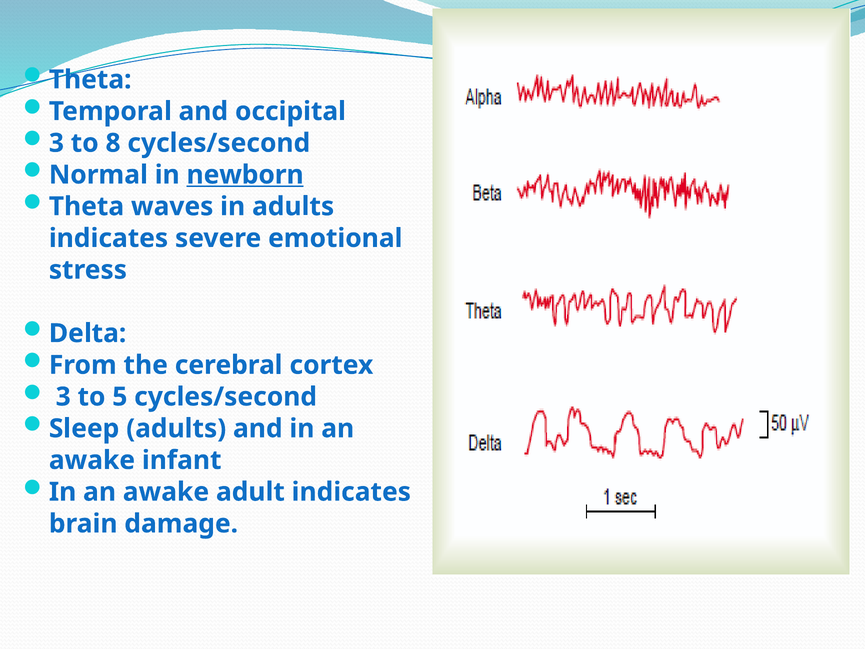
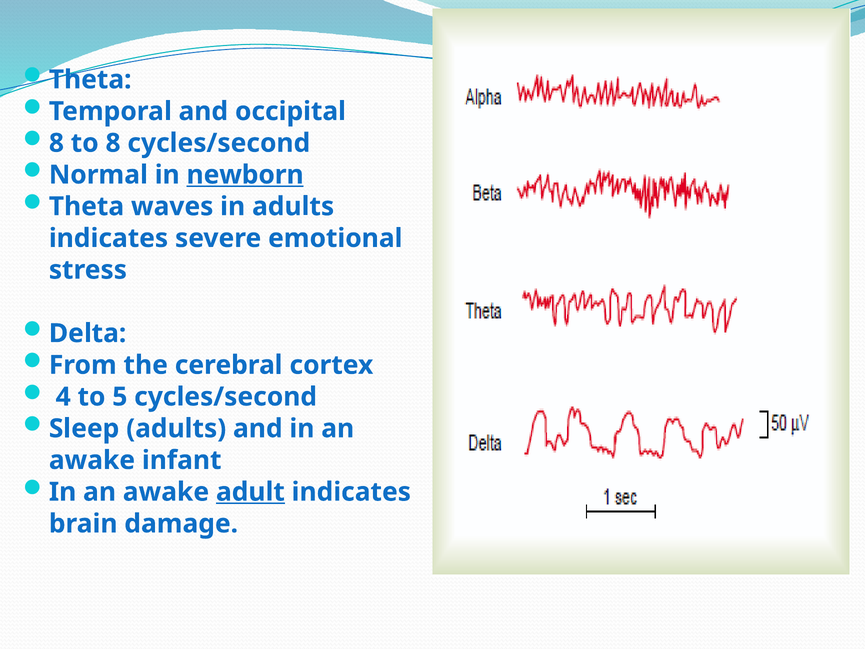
3: 3 -> 8 (56, 143)
3: 3 -> 4 (63, 397)
adult underline: none -> present (250, 492)
